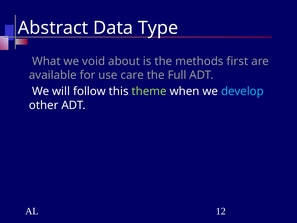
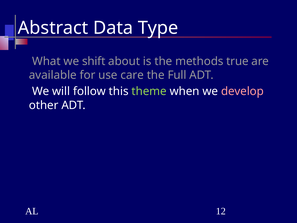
void: void -> shift (94, 61)
first: first -> true (237, 61)
develop colour: light blue -> pink (242, 91)
